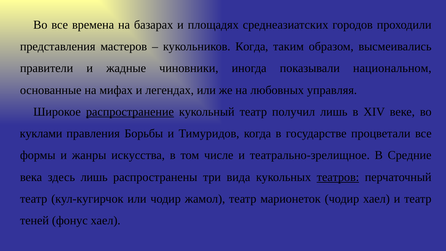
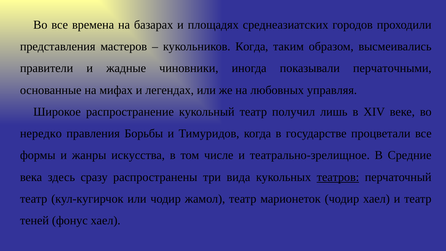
национальном: национальном -> перчаточными (392, 68)
распространение underline: present -> none (130, 112)
куклами: куклами -> нередко (41, 133)
здесь лишь: лишь -> сразу (94, 177)
